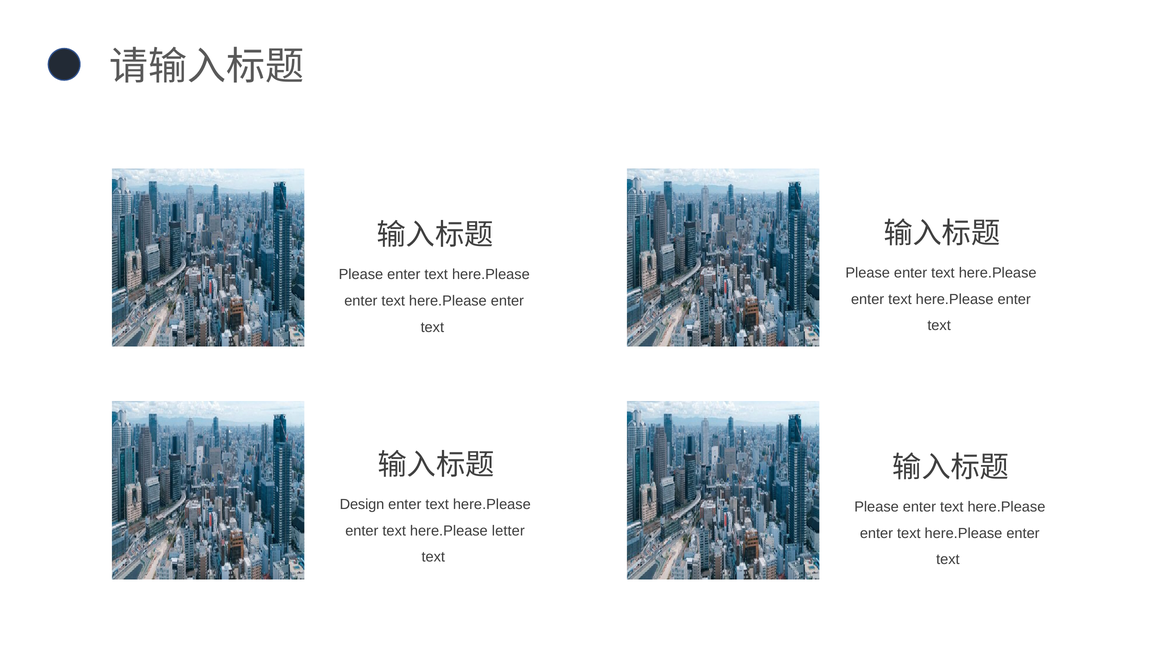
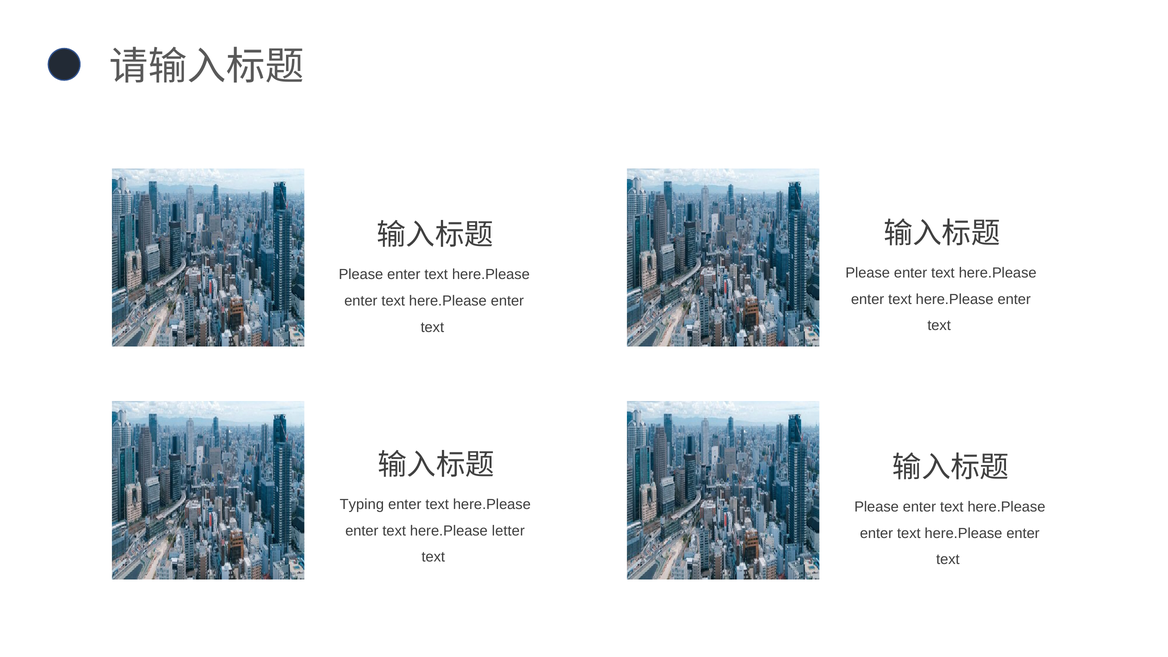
Design: Design -> Typing (362, 505)
